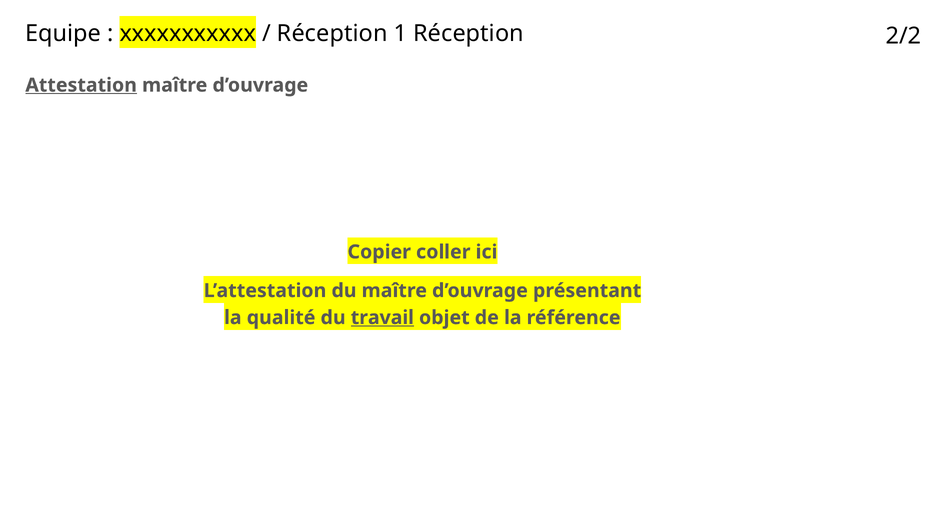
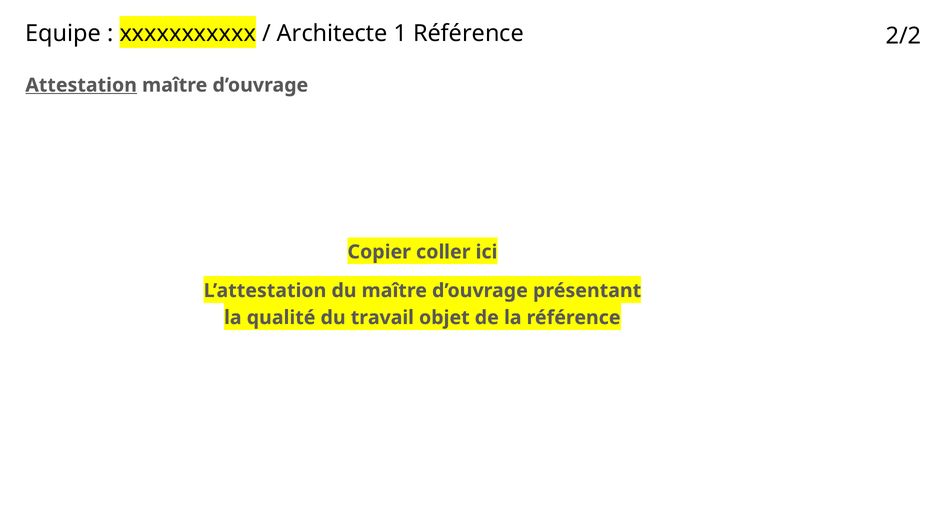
Réception: Réception -> Architecte (332, 33)
1 Réception: Réception -> Référence (469, 33)
travail underline: present -> none (382, 318)
